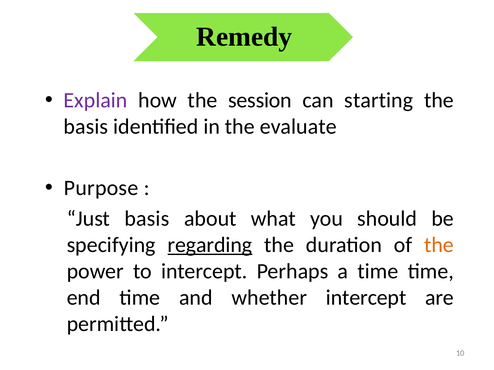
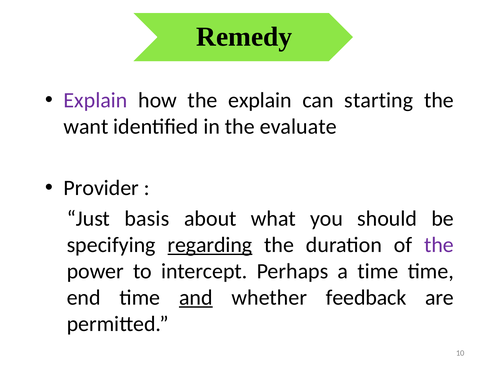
the session: session -> explain (260, 100)
basis: basis -> want (86, 127)
Purpose: Purpose -> Provider (101, 188)
the colour: orange -> purple (439, 245)
and underline: none -> present (196, 298)
whether intercept: intercept -> feedback (366, 298)
